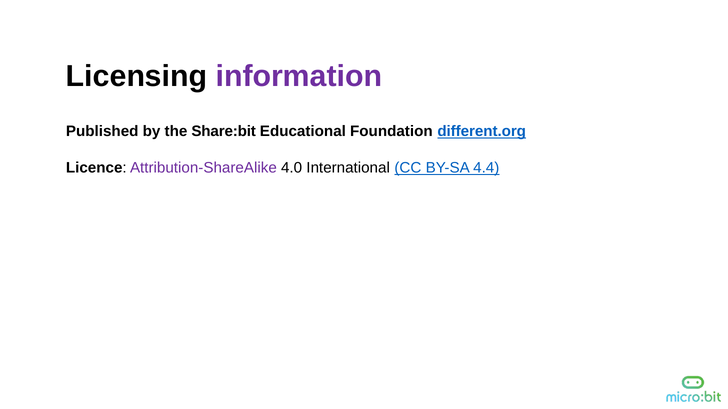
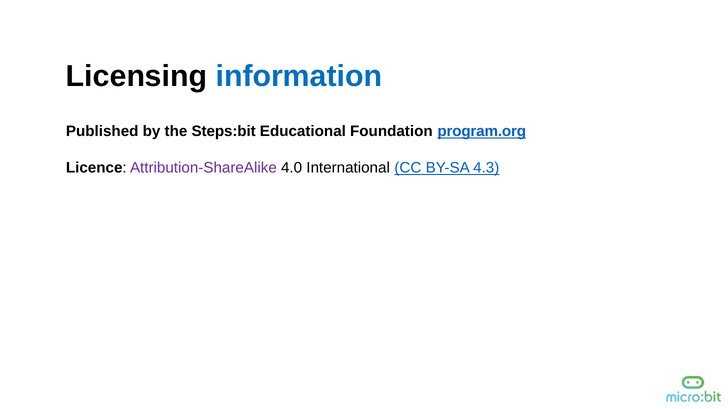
information colour: purple -> blue (299, 76)
Share:bit: Share:bit -> Steps:bit (224, 132)
different.org: different.org -> program.org (482, 132)
4.4: 4.4 -> 4.3 (486, 168)
